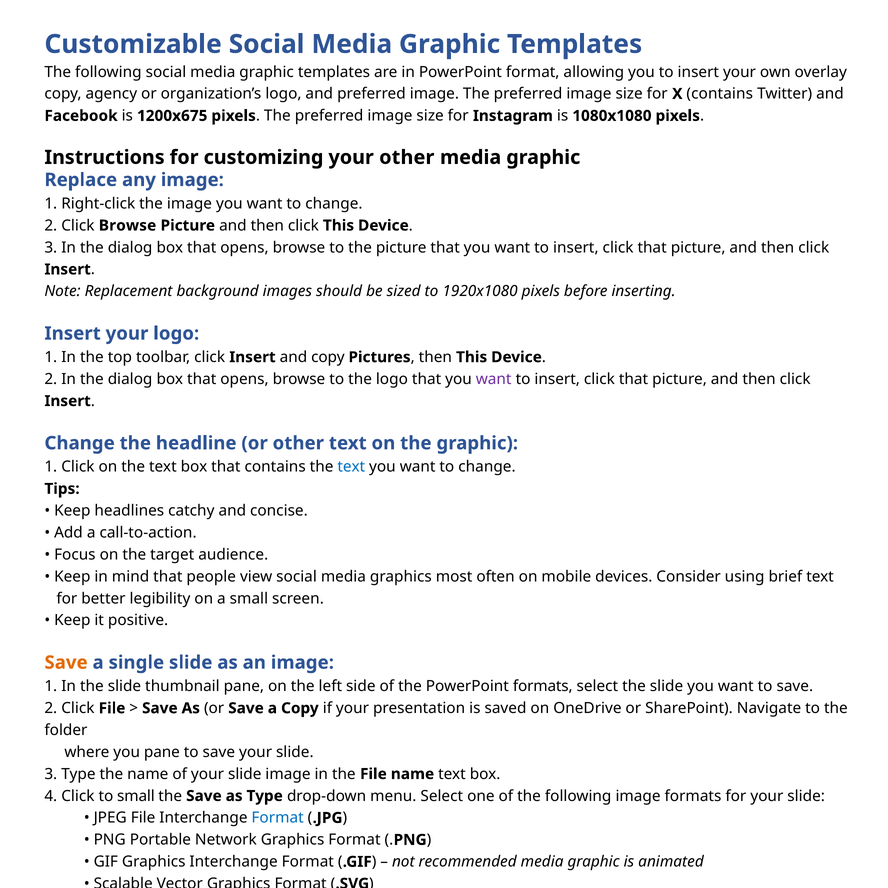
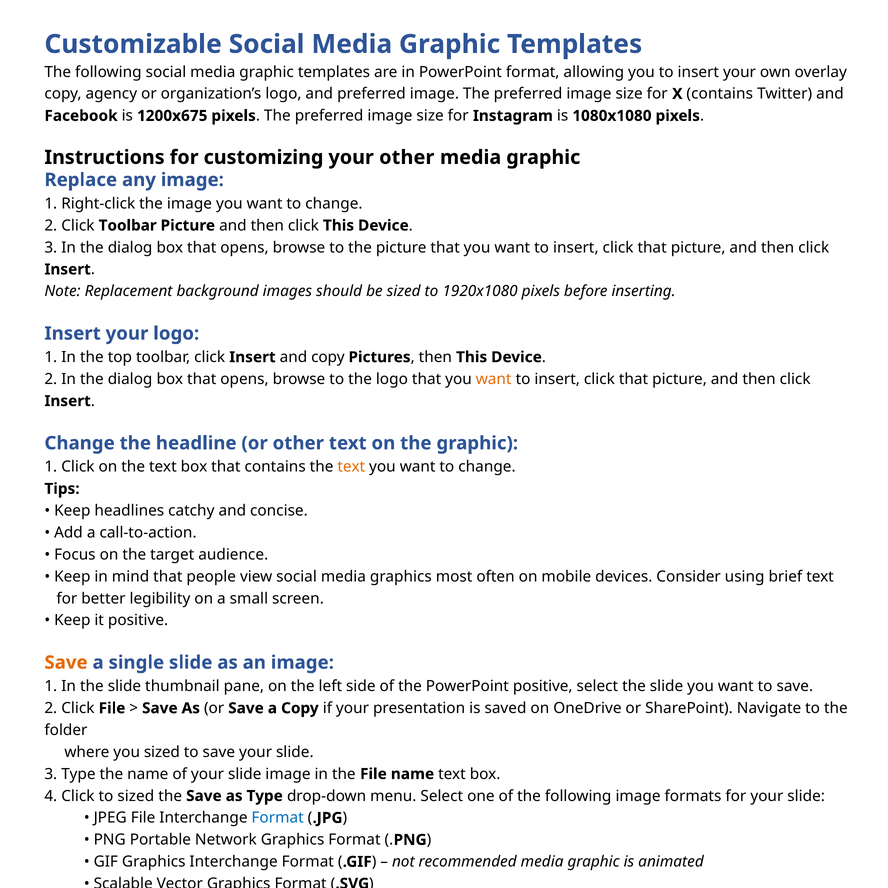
Click Browse: Browse -> Toolbar (128, 226)
want colour: purple -> orange (494, 379)
text colour: blue -> orange (351, 467)
PowerPoint formats: formats -> positive (543, 686)
you pane: pane -> sized (162, 752)
to small: small -> sized (136, 796)
